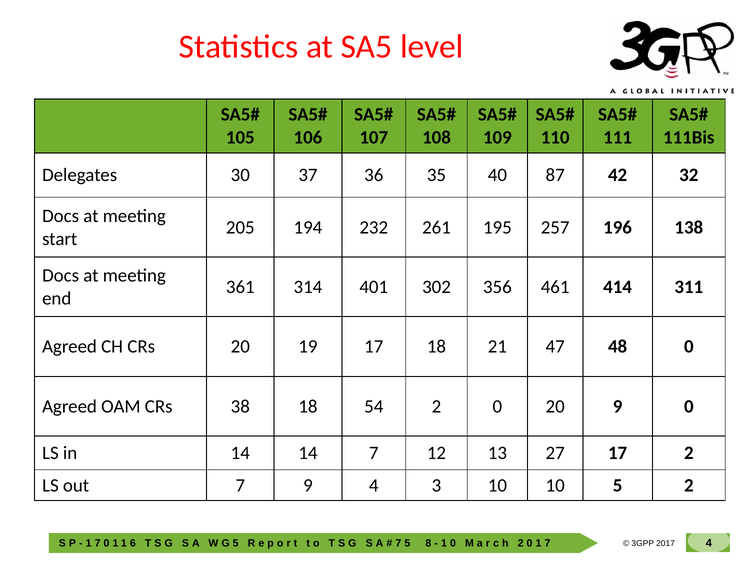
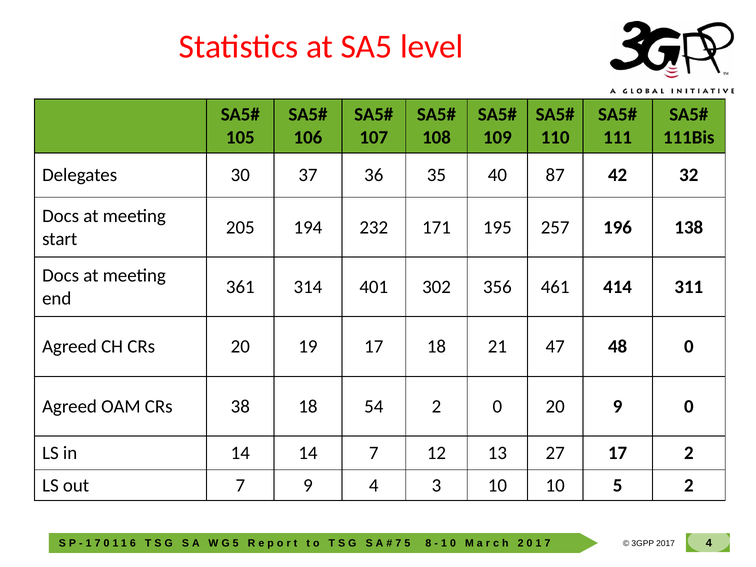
261: 261 -> 171 (436, 227)
